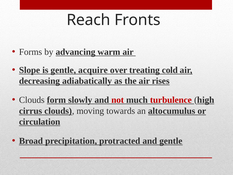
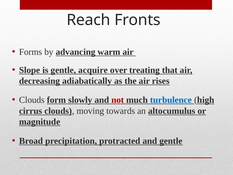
cold: cold -> that (170, 70)
turbulence colour: red -> blue (171, 100)
circulation: circulation -> magnitude (40, 122)
